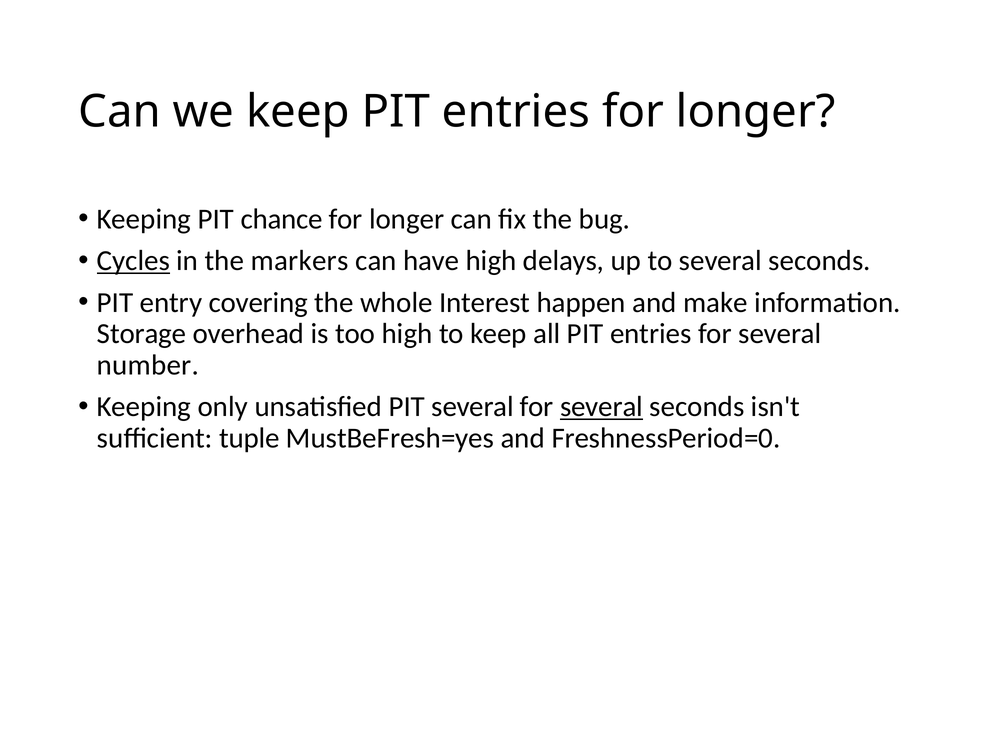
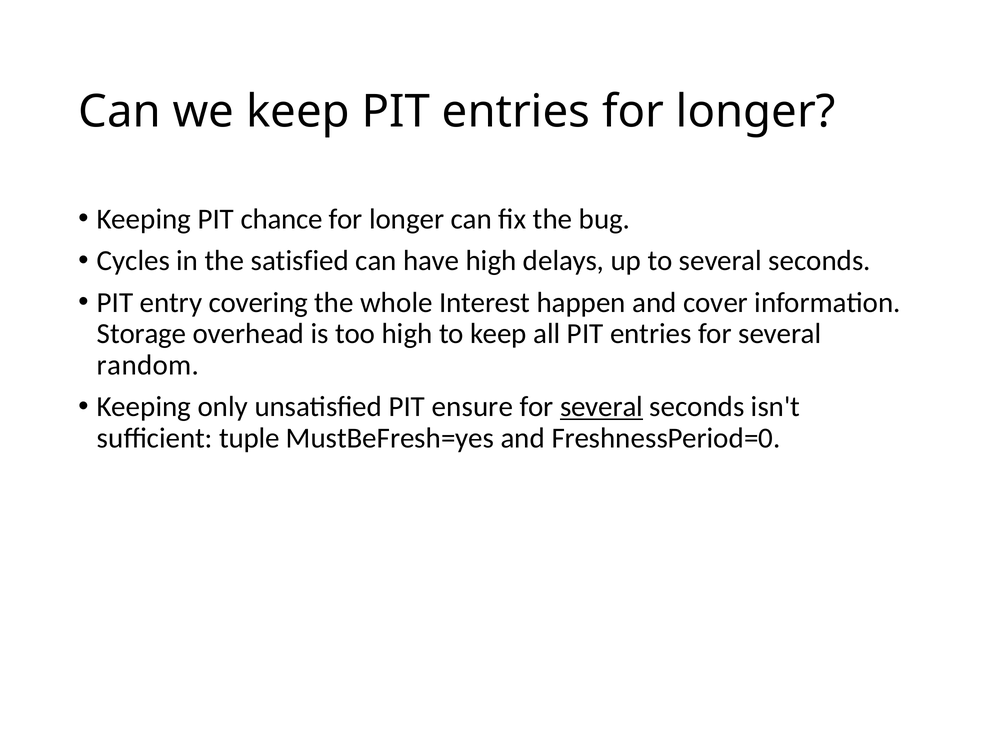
Cycles underline: present -> none (133, 261)
markers: markers -> satisfied (300, 261)
make: make -> cover (716, 303)
number: number -> random (148, 365)
PIT several: several -> ensure (472, 407)
